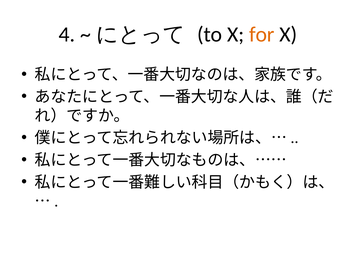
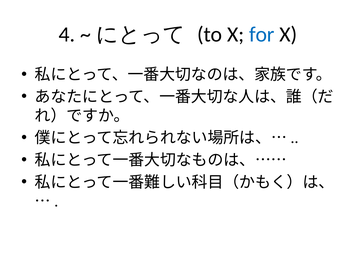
for colour: orange -> blue (262, 34)
